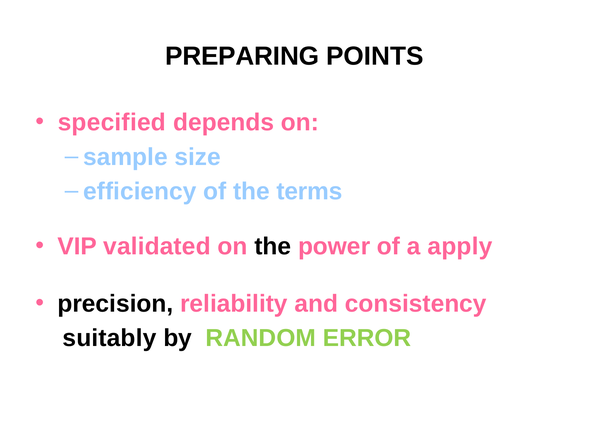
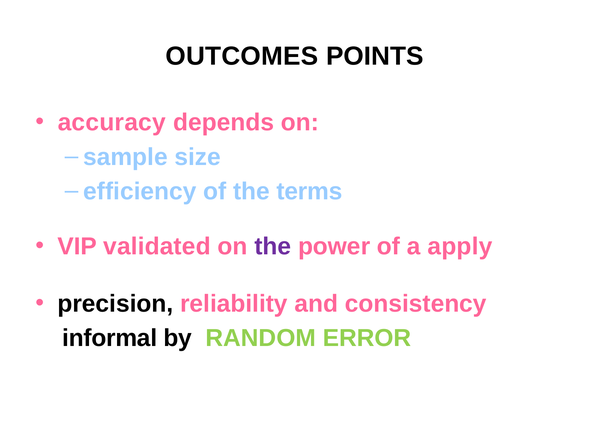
PREPARING: PREPARING -> OUTCOMES (242, 56)
specified: specified -> accuracy (112, 122)
the colour: black -> purple (273, 246)
suitably: suitably -> informal (110, 338)
